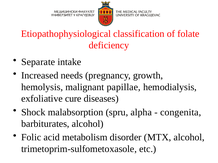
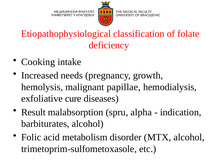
Separate: Separate -> Cooking (38, 62)
Shock: Shock -> Result (33, 113)
congenita: congenita -> indication (181, 113)
